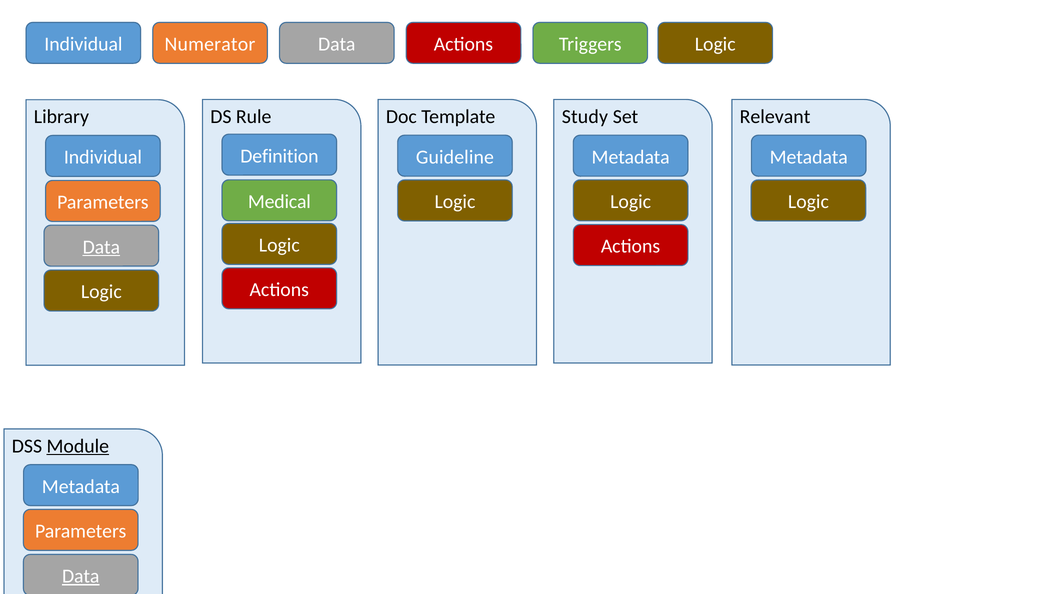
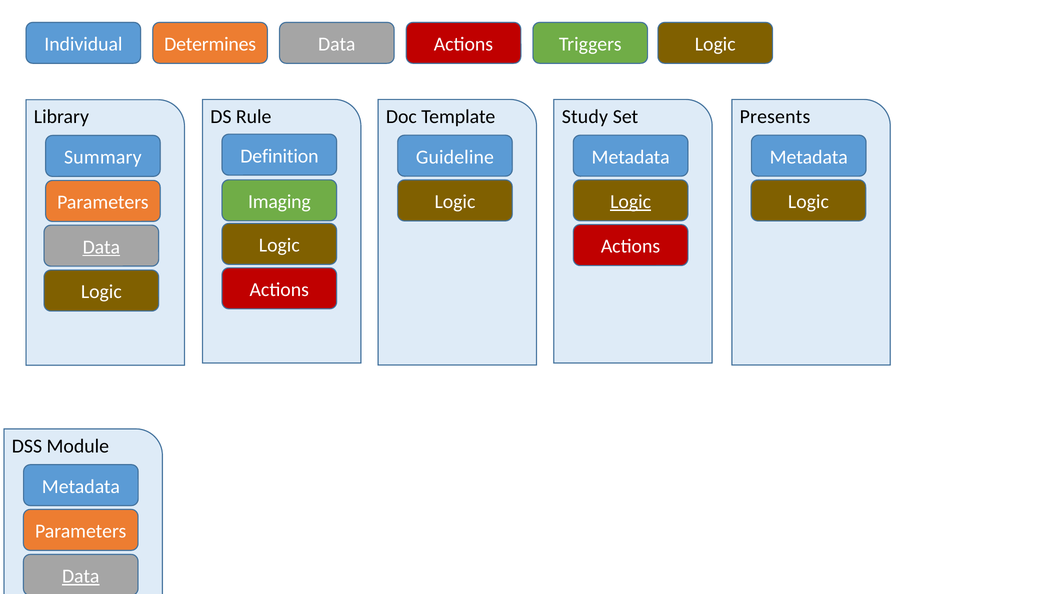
Numerator: Numerator -> Determines (210, 44)
Relevant: Relevant -> Presents (775, 117)
Individual: Individual -> Summary (103, 157)
Medical: Medical -> Imaging (279, 202)
Logic underline: none -> present (631, 202)
Module underline: present -> none (78, 446)
